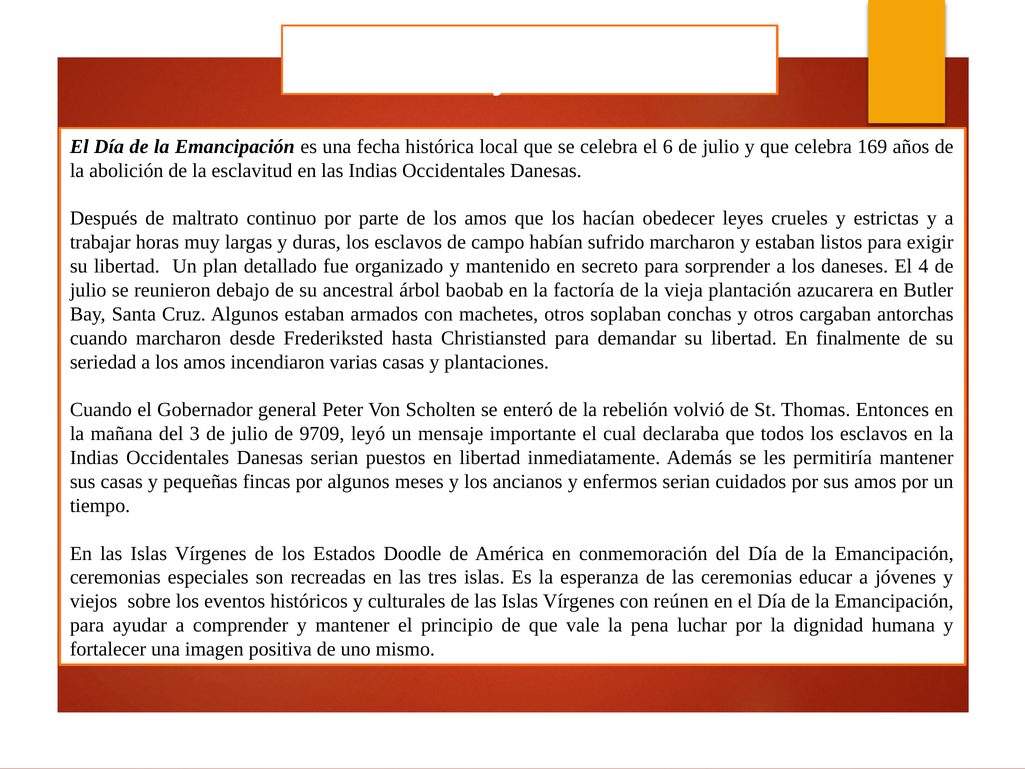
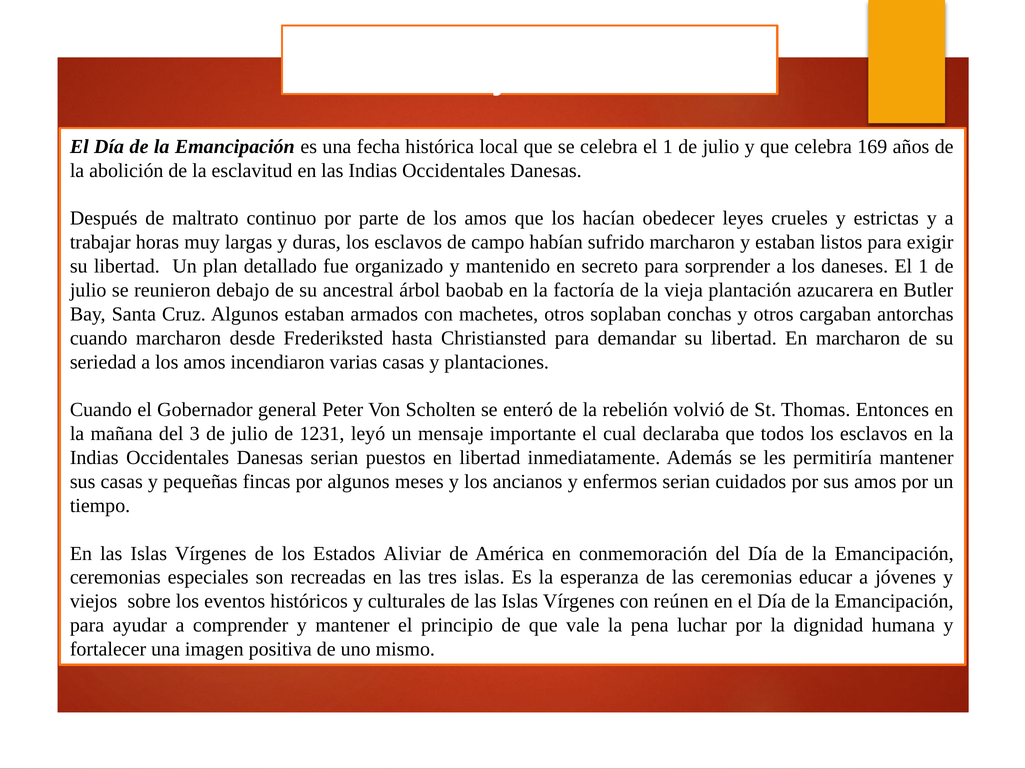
celebra el 6: 6 -> 1 (668, 146)
daneses El 4: 4 -> 1 (923, 266)
En finalmente: finalmente -> marcharon (858, 338)
9709: 9709 -> 1231 (322, 434)
Doodle: Doodle -> Aliviar (412, 553)
